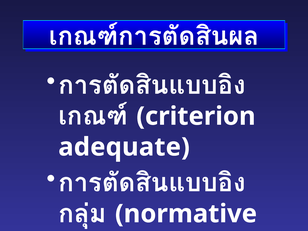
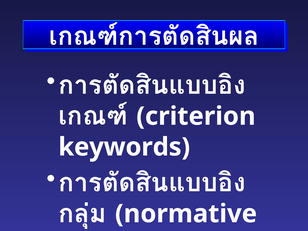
adequate: adequate -> keywords (124, 147)
